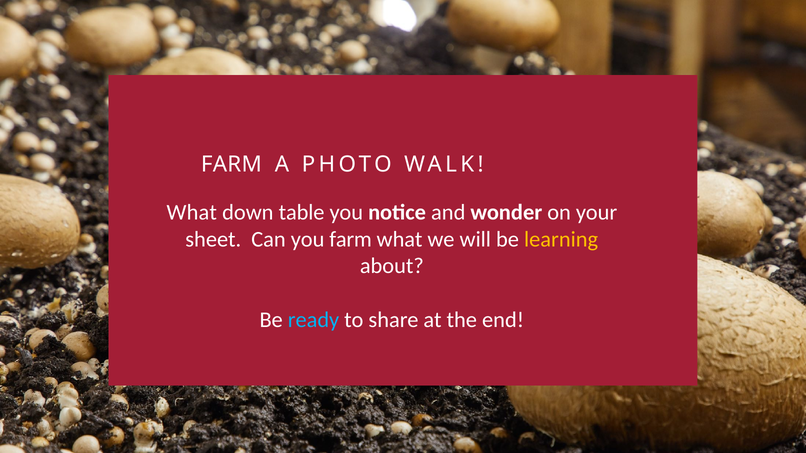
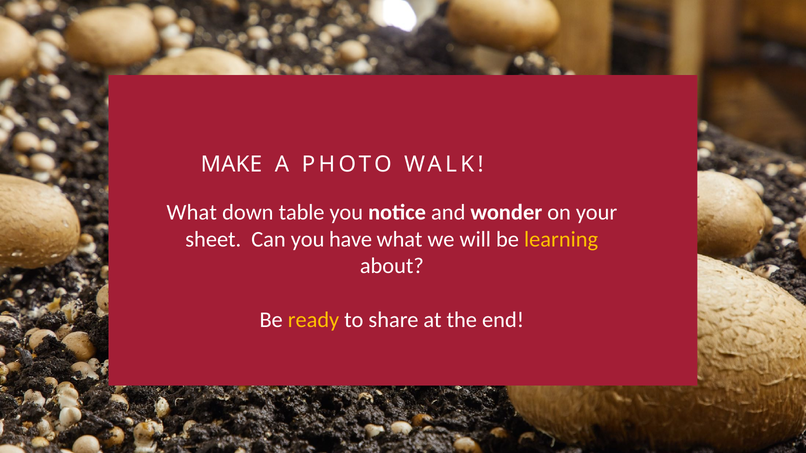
FARM: FARM -> MAKE (231, 164)
you farm: farm -> have (351, 239)
ready colour: light blue -> yellow (314, 320)
